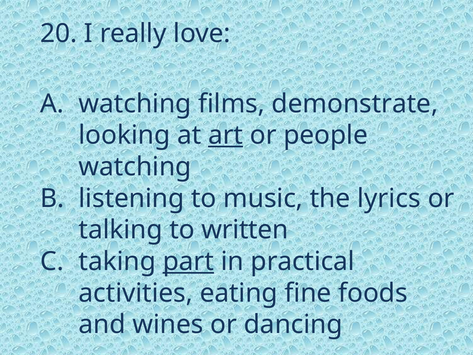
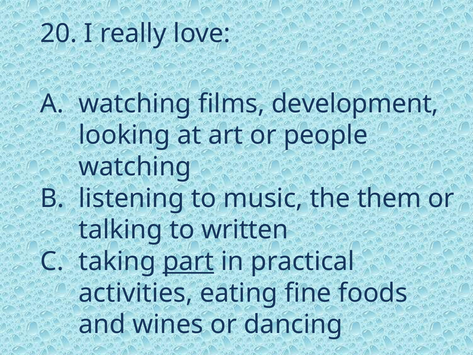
demonstrate: demonstrate -> development (355, 104)
art underline: present -> none (226, 135)
lyrics: lyrics -> them (389, 198)
